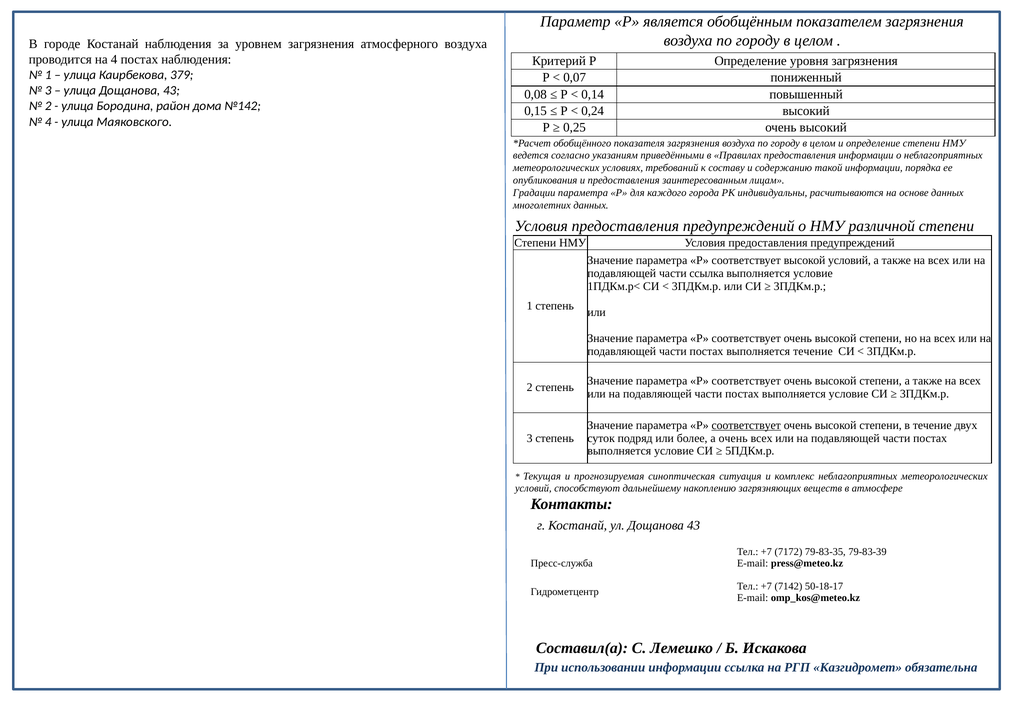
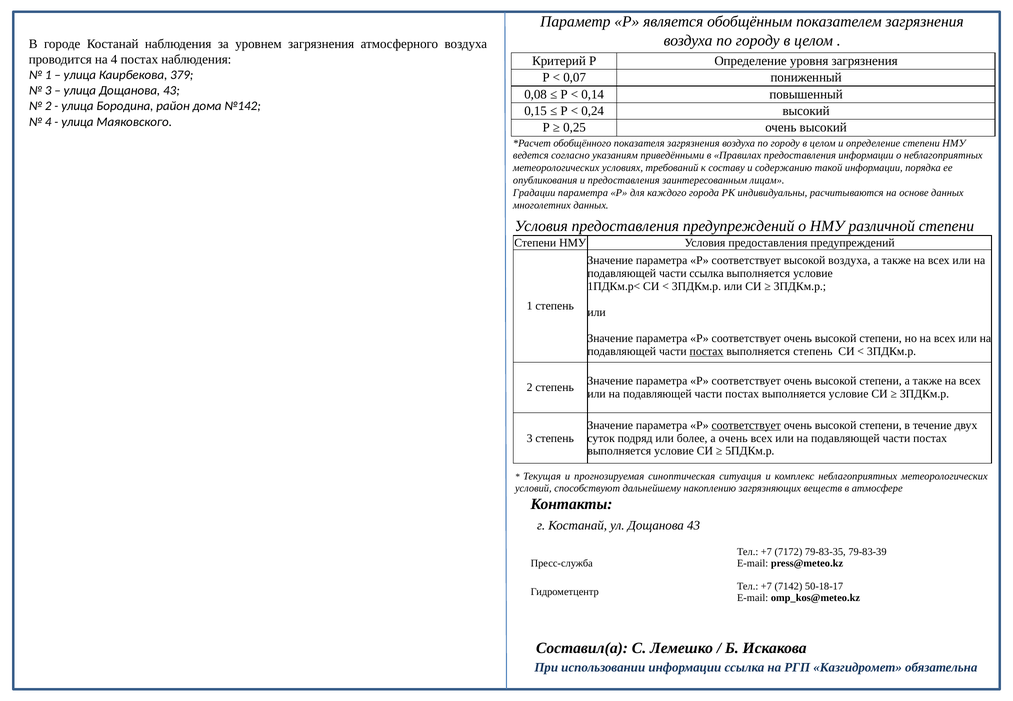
высокой условий: условий -> воздуха (849, 261)
постах underline: none -> present (706, 351)
выполняется течение: течение -> степень (813, 351)
